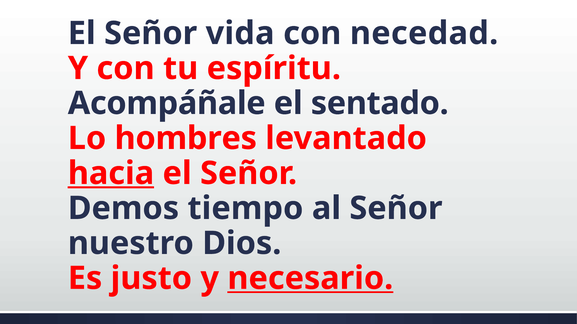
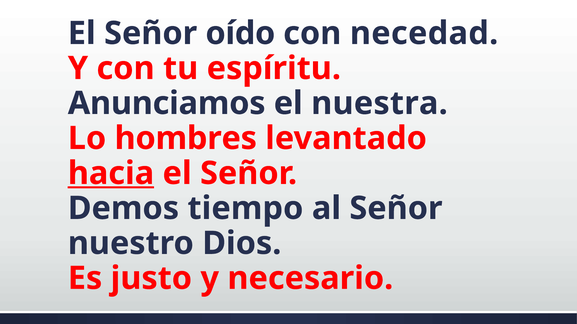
vida: vida -> oído (240, 33)
Acompáñale: Acompáñale -> Anunciamos (167, 103)
sentado: sentado -> nuestra (379, 103)
necesario underline: present -> none (310, 279)
